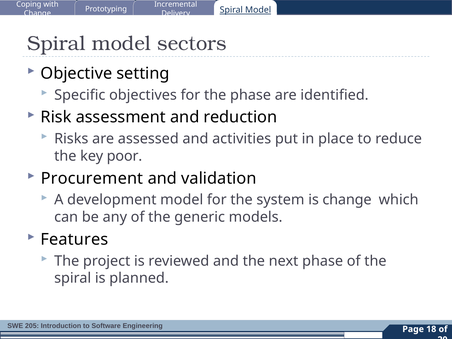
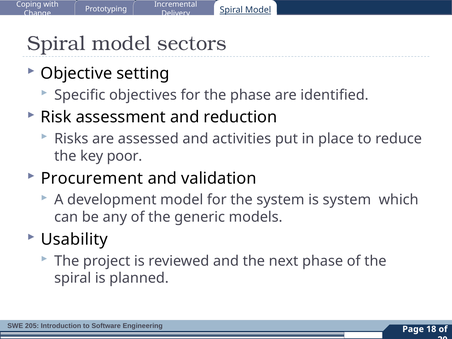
is change: change -> system (347, 200)
Features: Features -> Usability (74, 239)
